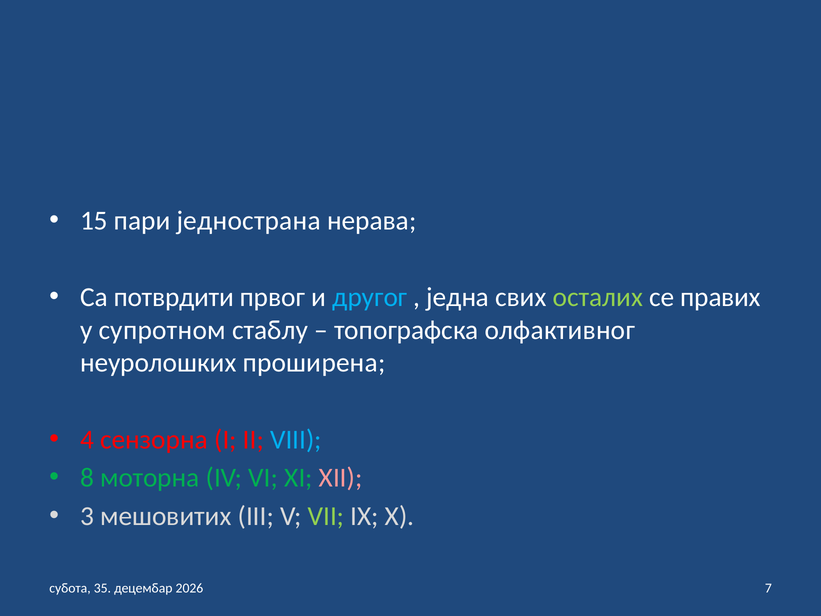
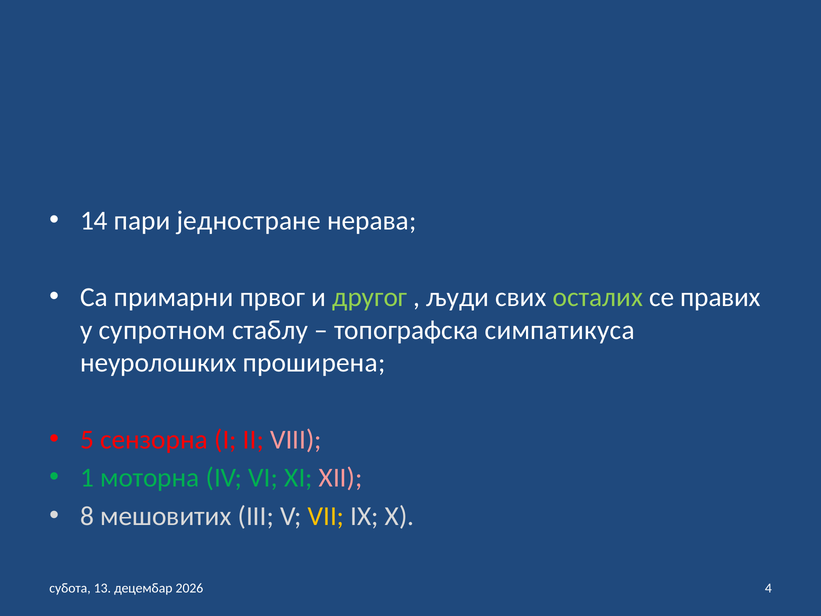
15: 15 -> 14 (94, 220)
једнострана: једнострана -> једностране (249, 220)
потврдити: потврдити -> примарни (174, 297)
другог colour: light blue -> light green (370, 297)
једна: једна -> људи (458, 297)
олфактивног: олфактивног -> симпатикуса (560, 330)
4: 4 -> 5 (87, 439)
VIII colour: light blue -> pink (296, 439)
8: 8 -> 1 (87, 478)
3: 3 -> 8 (87, 516)
VII colour: light green -> yellow (326, 516)
35: 35 -> 13 (102, 588)
7: 7 -> 4 (768, 588)
